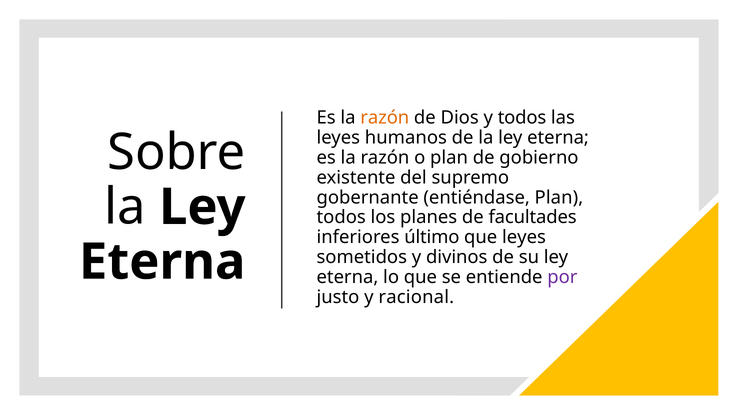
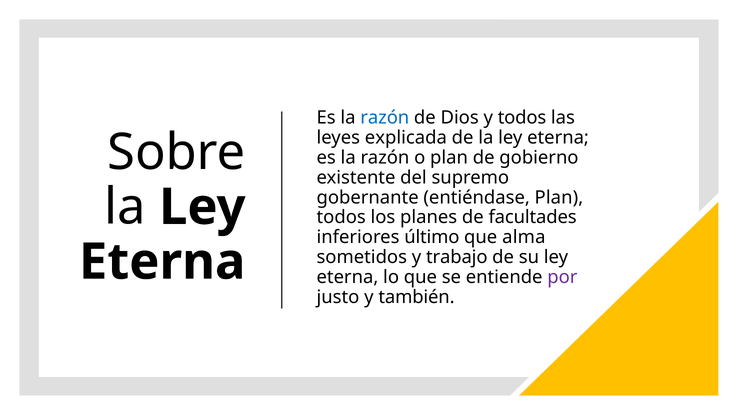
razón colour: orange -> blue (385, 118)
humanos: humanos -> explicada (406, 138)
que leyes: leyes -> alma (524, 237)
divinos: divinos -> trabajo (457, 257)
racional: racional -> también (416, 297)
